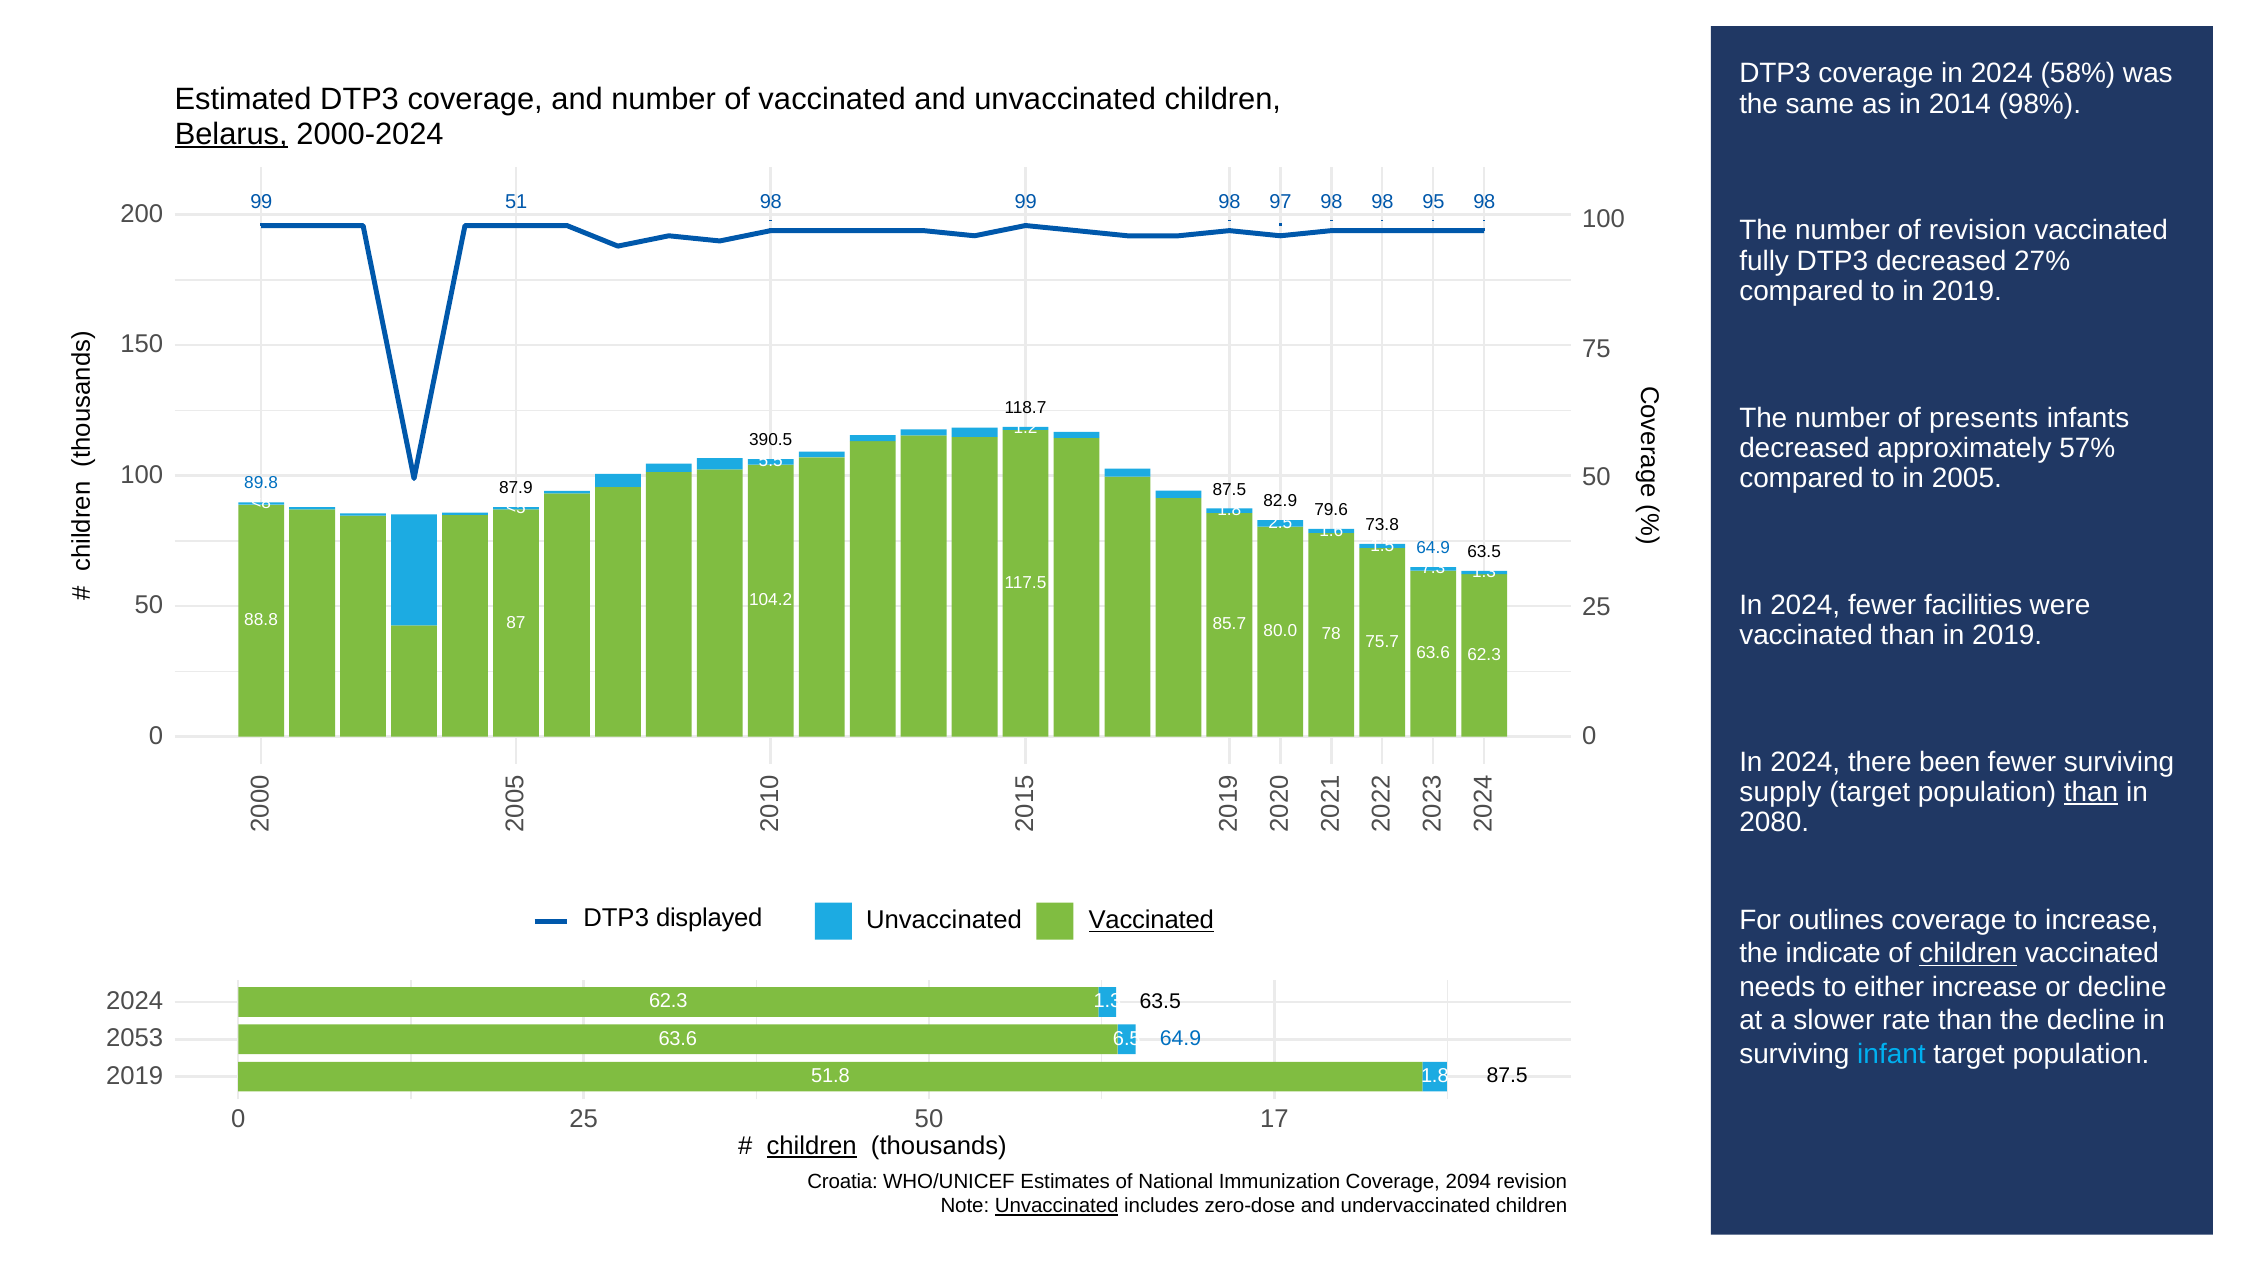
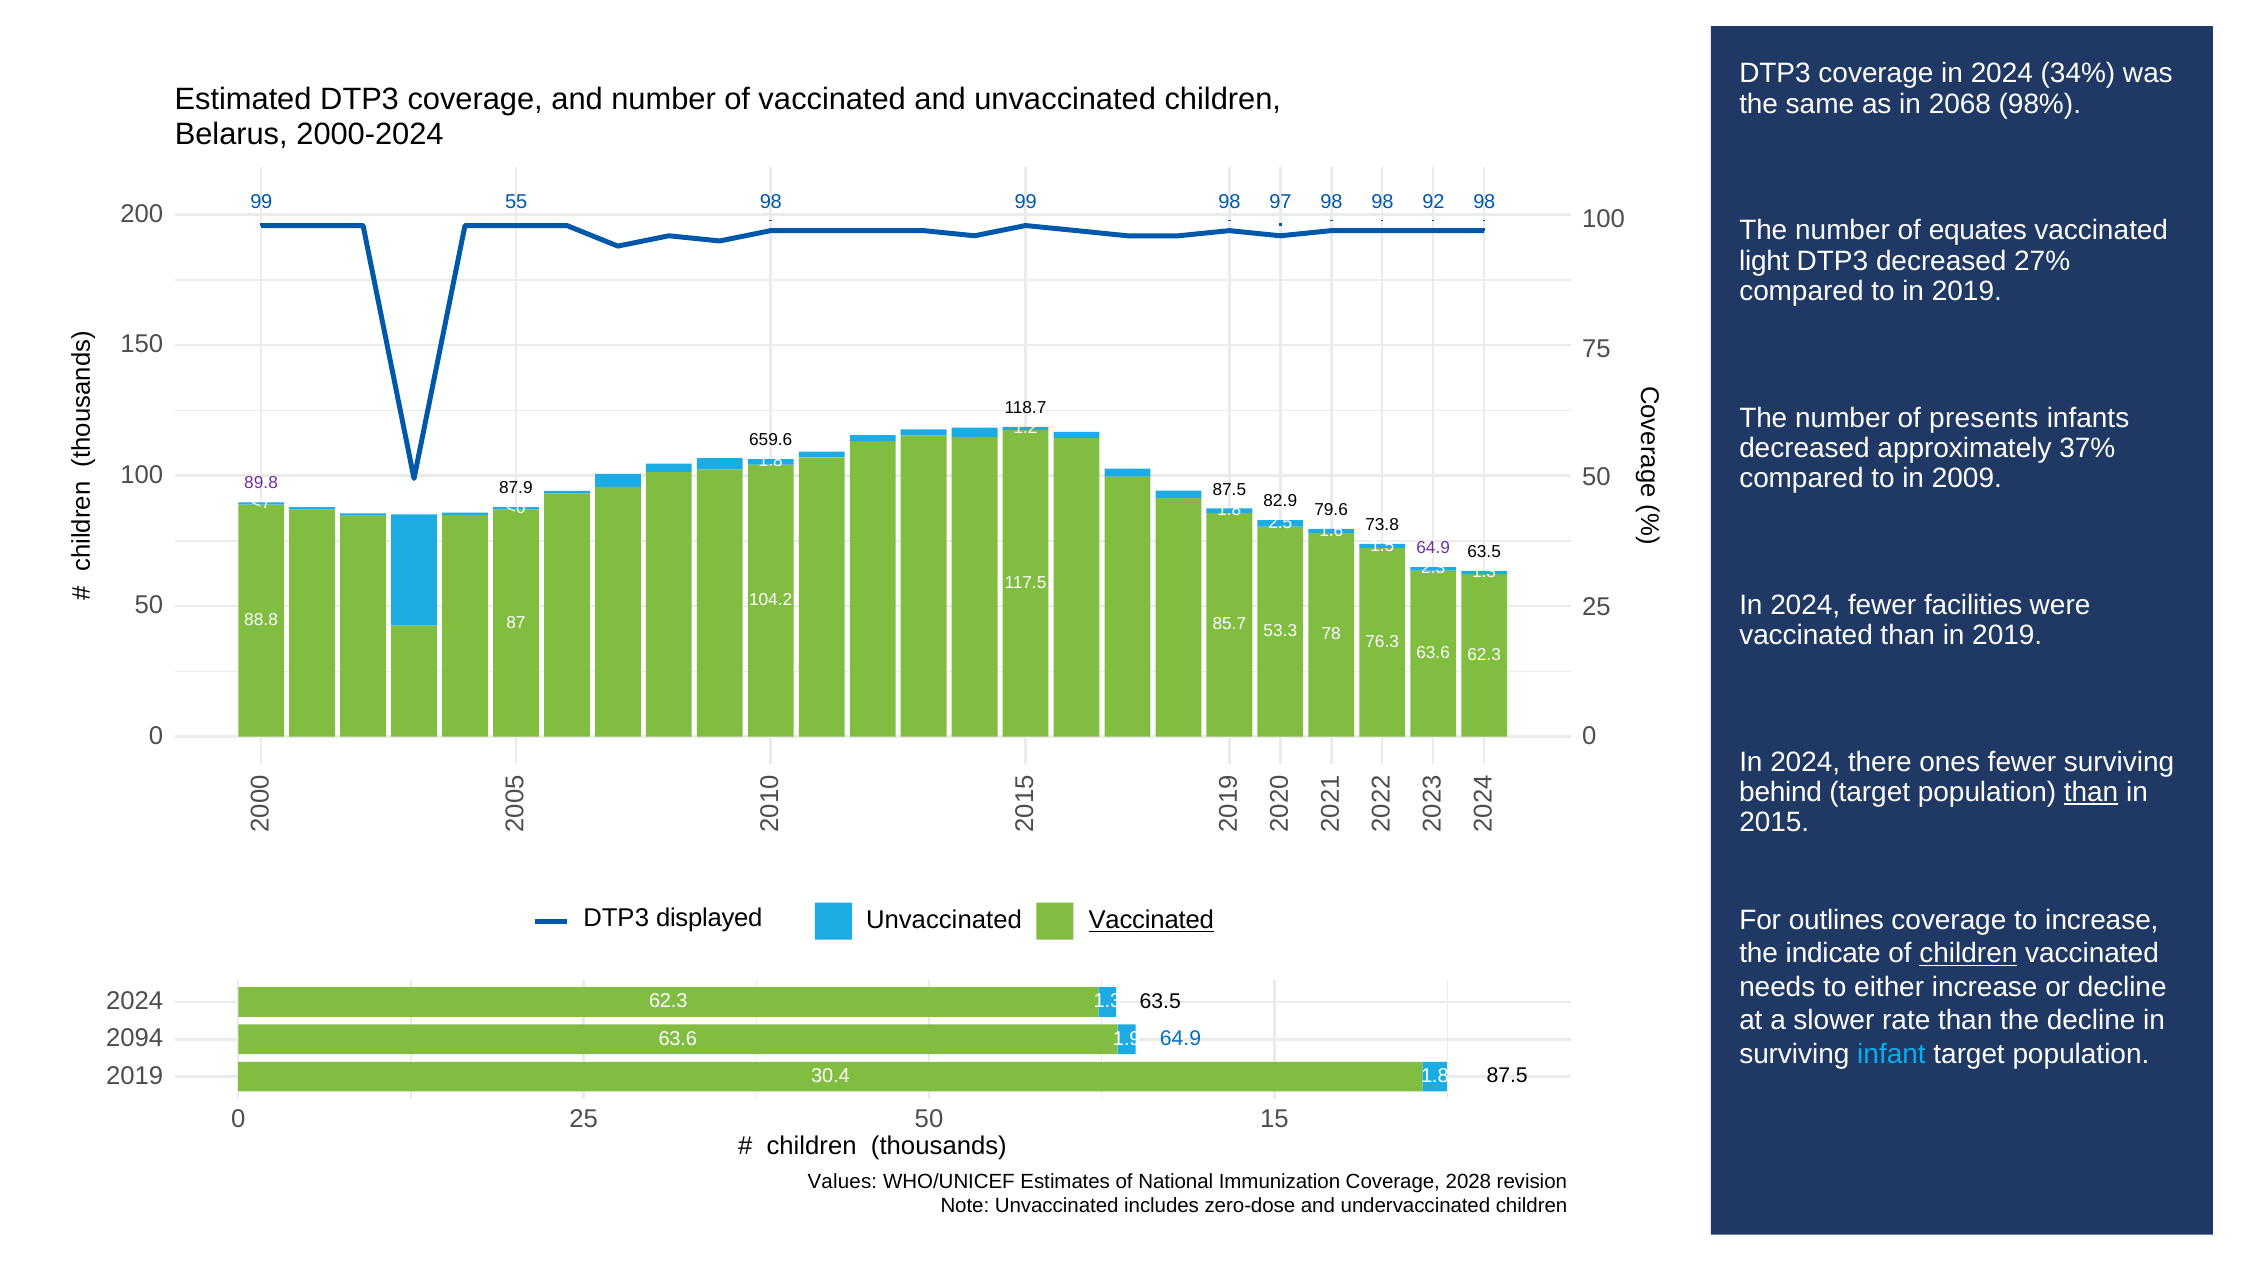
58%: 58% -> 34% (2078, 74)
2014: 2014 -> 2068 (1960, 104)
Belarus underline: present -> none (231, 134)
51: 51 -> 55 (516, 202)
95: 95 -> 92 (1433, 202)
of revision: revision -> equates (1978, 231)
fully: fully -> light (1764, 261)
390.5: 390.5 -> 659.6 (771, 440)
57%: 57% -> 37% (2087, 448)
5.5: 5.5 -> 1.8 (771, 461)
2005: 2005 -> 2009 (1967, 478)
89.8 colour: blue -> purple (261, 483)
<8: <8 -> <7 (261, 503)
<5: <5 -> <0 (516, 508)
64.9 colour: blue -> purple (1433, 548)
7.3: 7.3 -> 2.3 (1433, 568)
80.0: 80.0 -> 53.3 (1280, 631)
75.7: 75.7 -> 76.3 (1382, 641)
been: been -> ones (1950, 762)
supply: supply -> behind (1781, 792)
2080: 2080 -> 2015 (1774, 822)
2053: 2053 -> 2094 (135, 1038)
6.5: 6.5 -> 1.9 (1127, 1038)
51.8: 51.8 -> 30.4 (830, 1075)
17: 17 -> 15 (1274, 1119)
children underline: present -> none (812, 1146)
Croatia: Croatia -> Values (842, 1181)
2094: 2094 -> 2028 (1468, 1181)
Unvaccinated underline: present -> none (1057, 1206)
